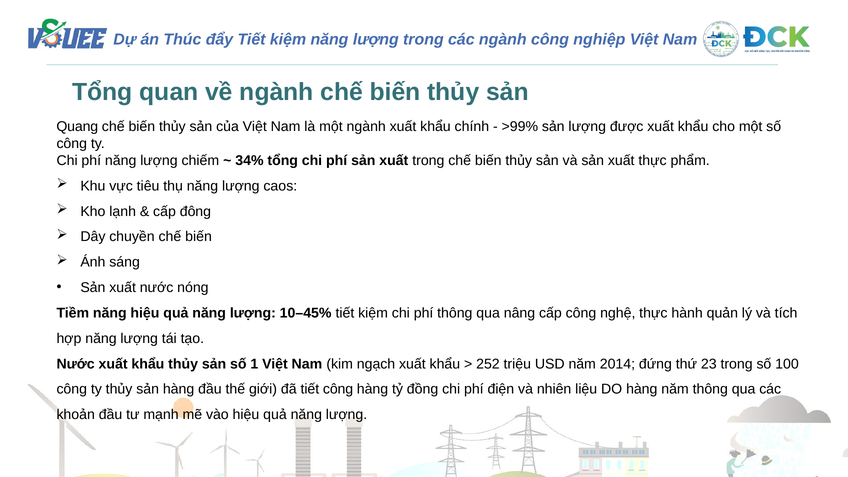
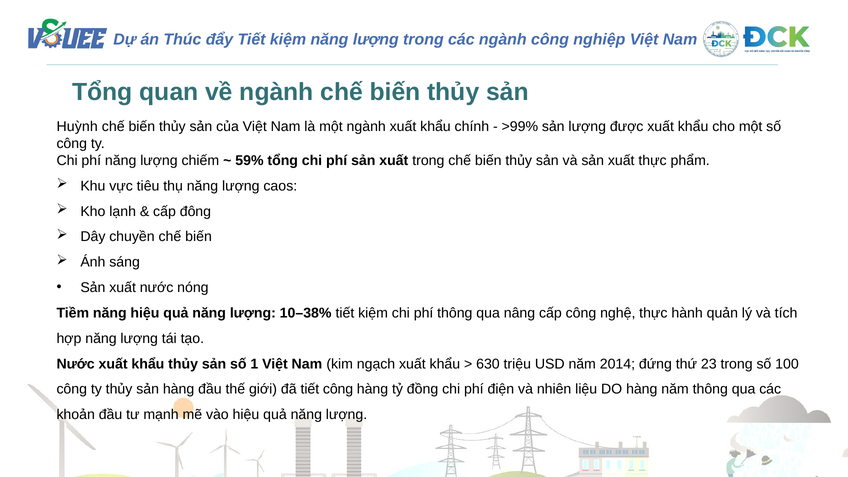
Quang: Quang -> Huỳnh (77, 127)
34%: 34% -> 59% (249, 161)
10–45%: 10–45% -> 10–38% (306, 313)
252: 252 -> 630 (488, 364)
